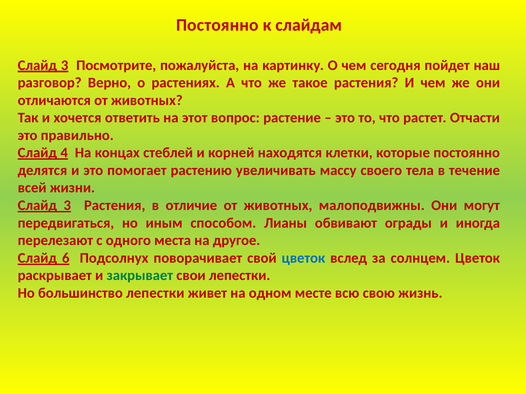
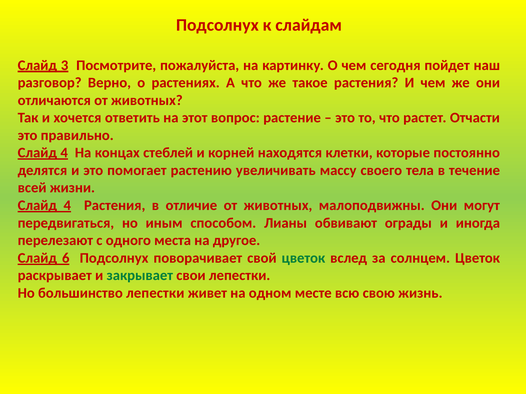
Постоянно: Постоянно -> Подсолнух (217, 25)
3: 3 -> 4 (67, 206)
цветок colour: blue -> green (303, 258)
